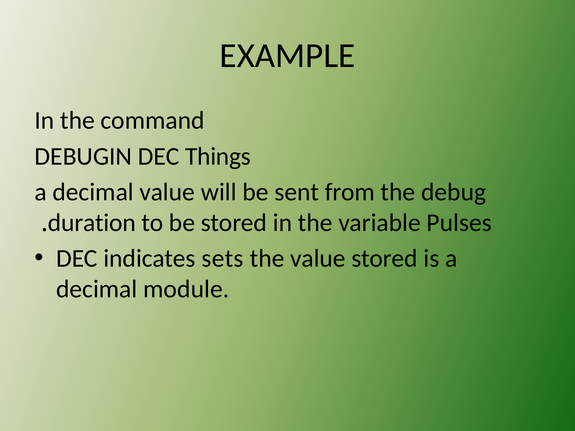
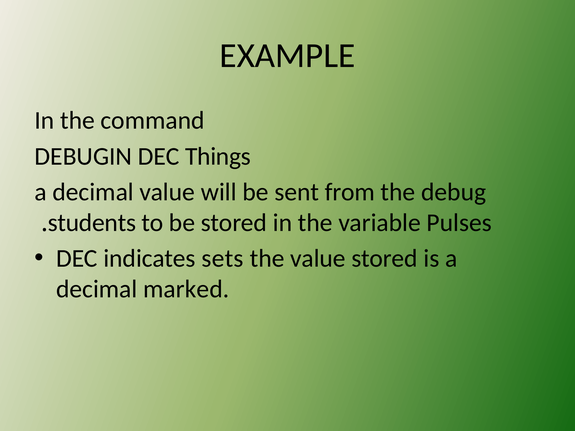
duration: duration -> students (92, 223)
module: module -> marked (186, 289)
